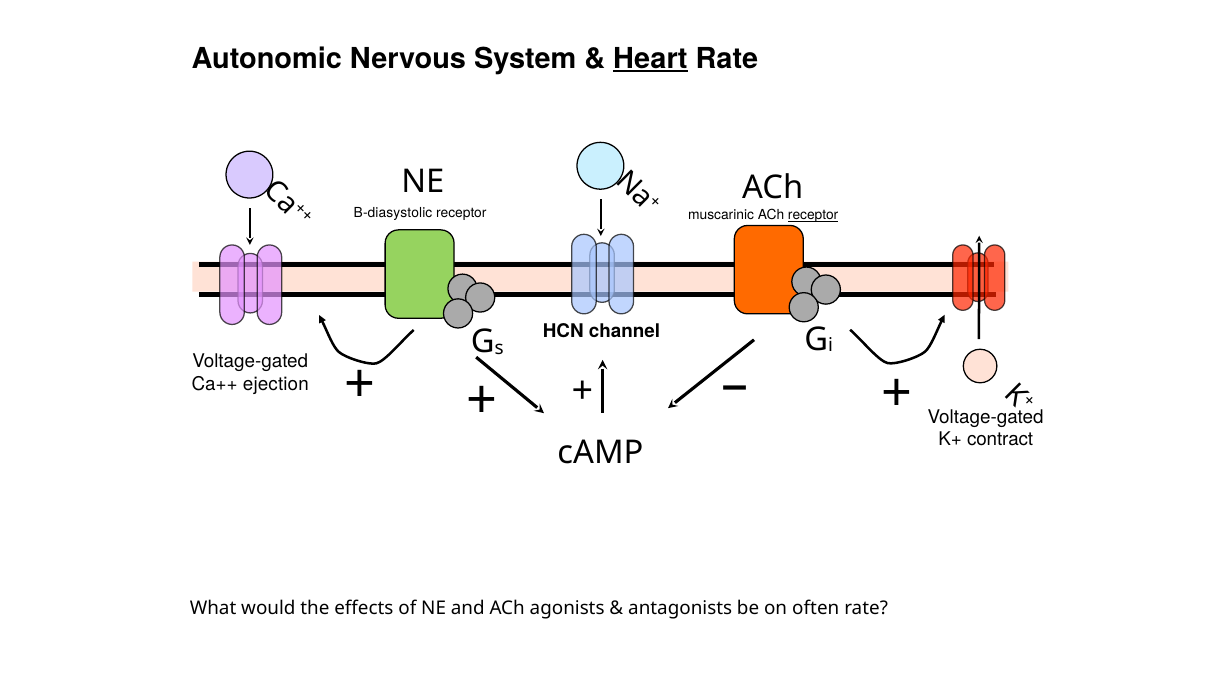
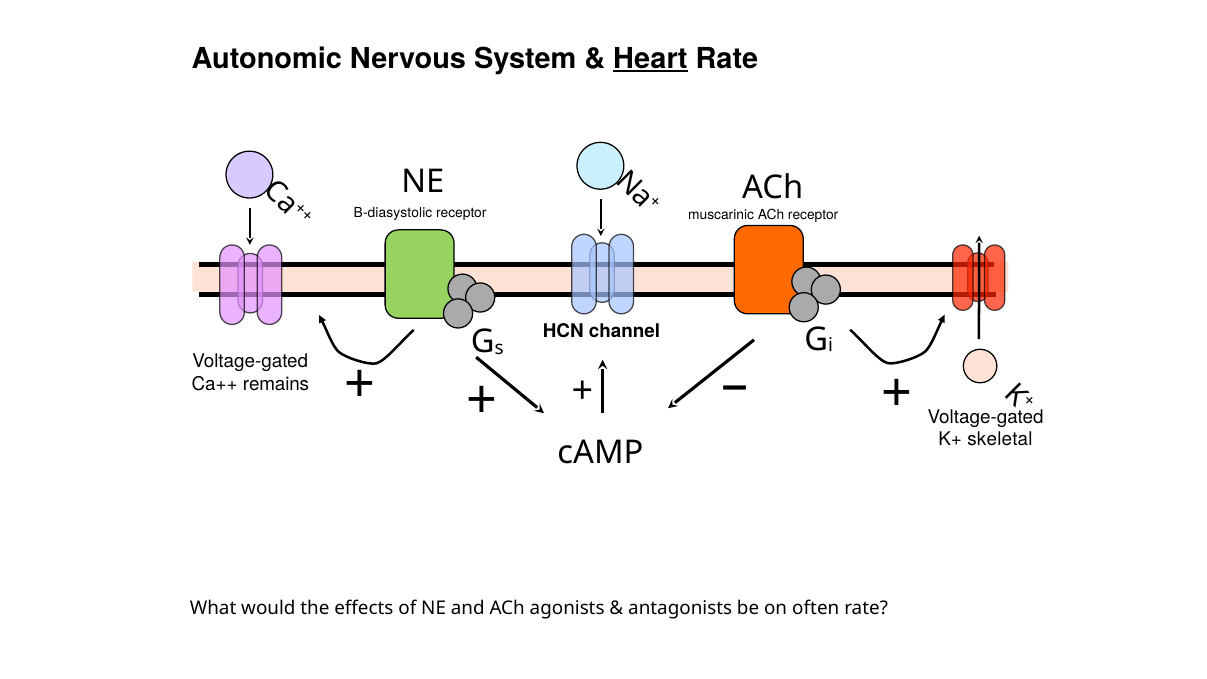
receptor underline: present -> none (813, 215)
ejection: ejection -> remains (276, 384)
contract: contract -> skeletal (1000, 440)
